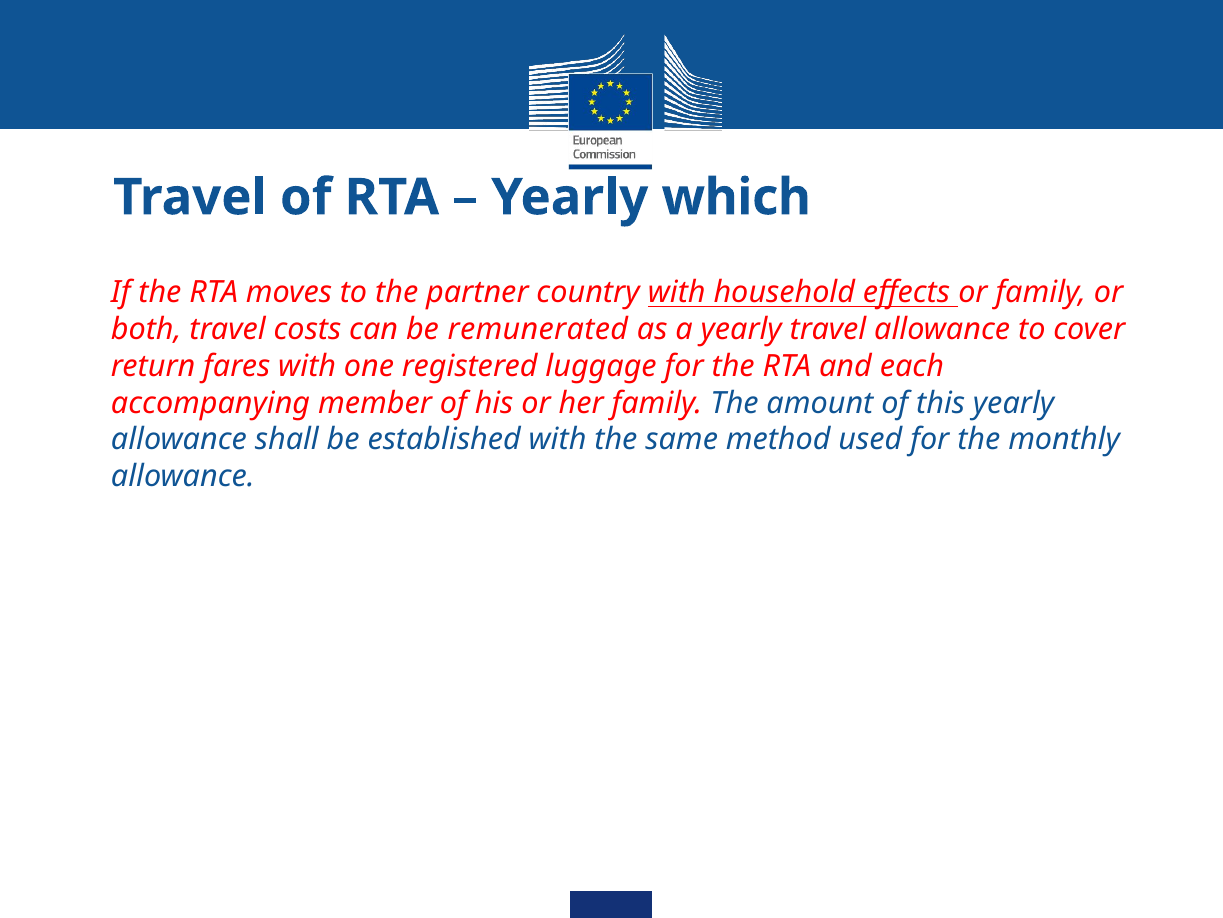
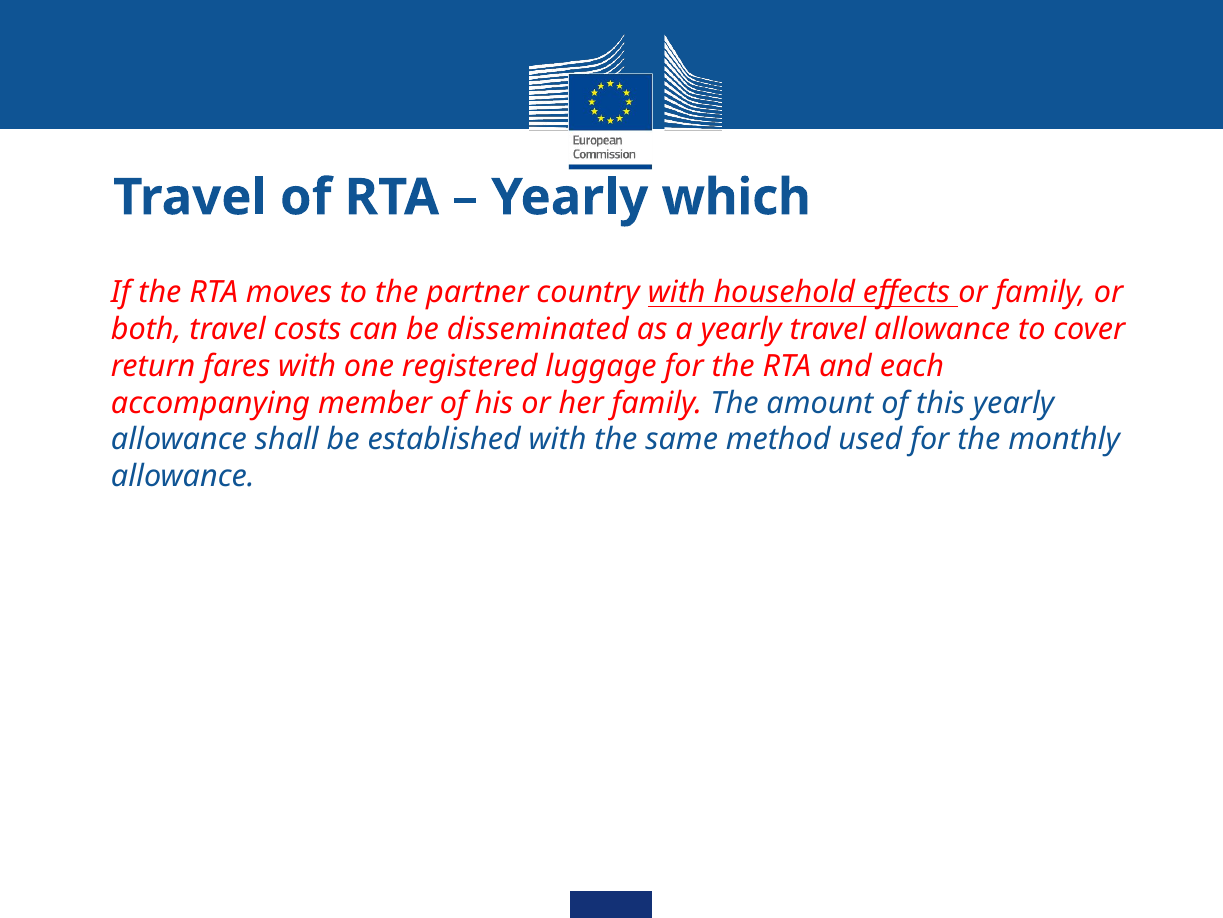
remunerated: remunerated -> disseminated (538, 329)
